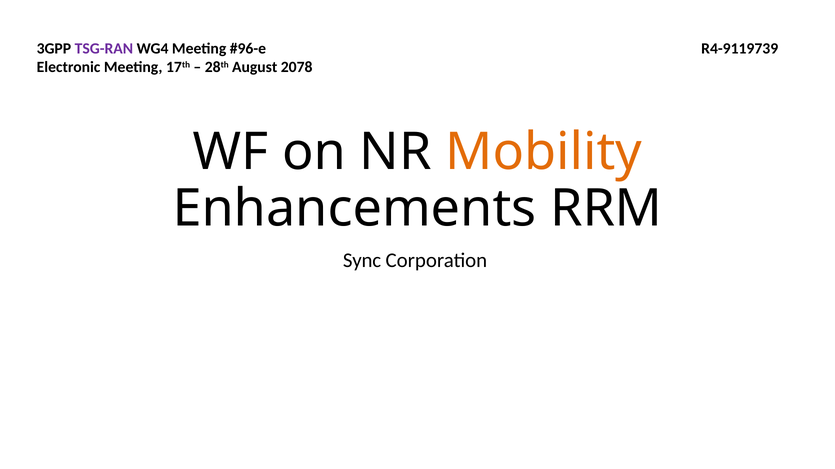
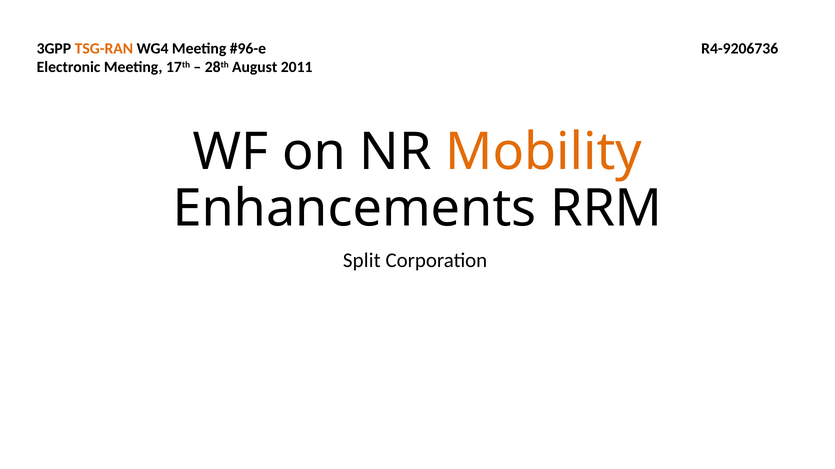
TSG-RAN colour: purple -> orange (104, 48)
R4-9119739: R4-9119739 -> R4-9206736 (740, 48)
2078: 2078 -> 2011 (297, 67)
Sync: Sync -> Split (362, 261)
